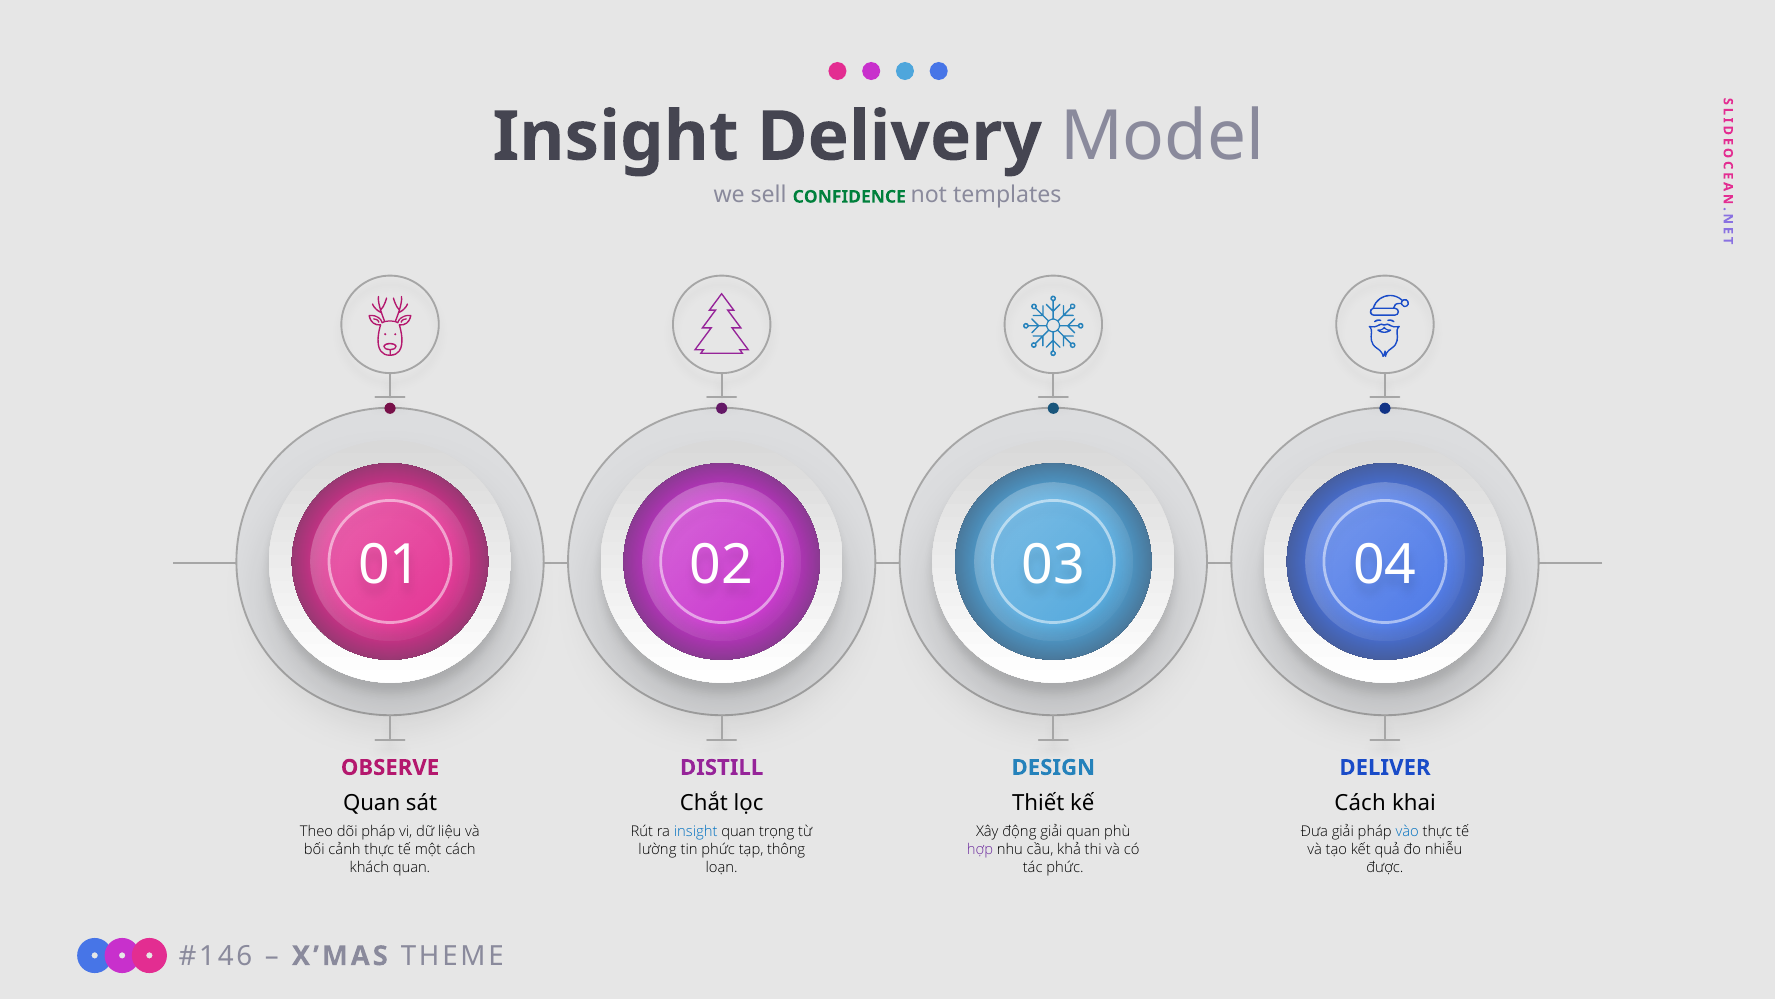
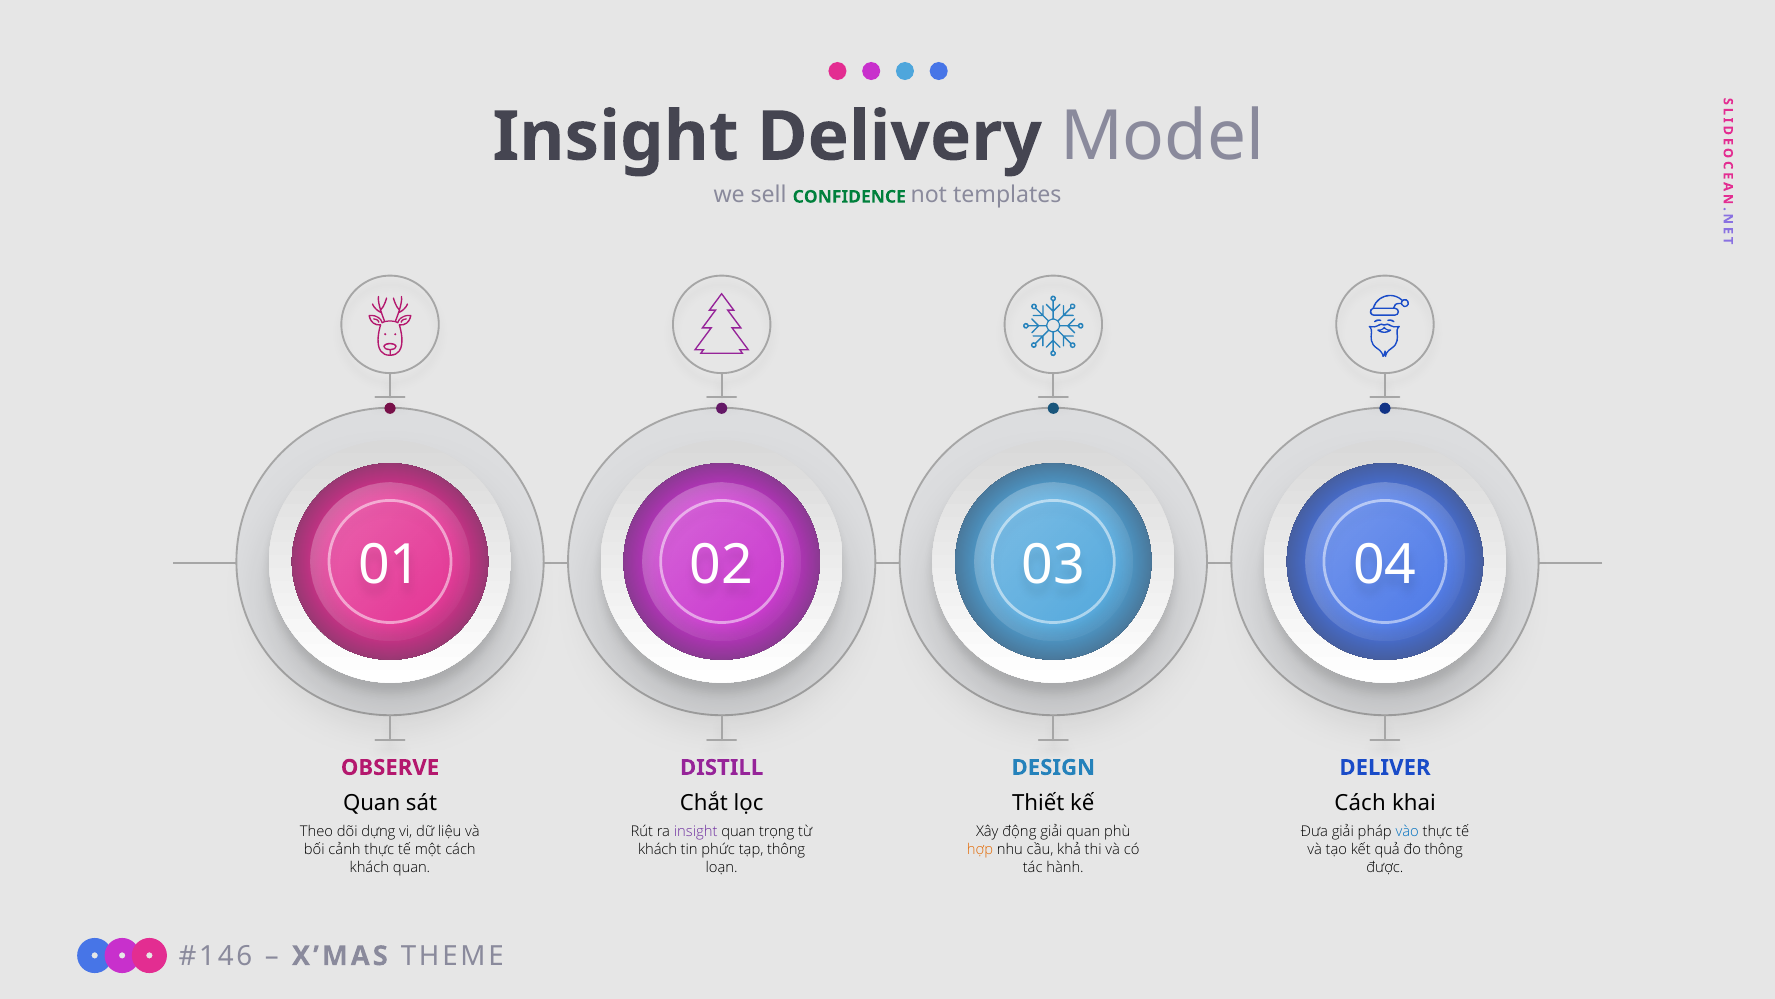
dõi pháp: pháp -> dựng (378, 831)
insight colour: blue -> purple (696, 831)
lường: lường -> khách (658, 849)
hợp colour: purple -> orange (980, 849)
đo nhiễu: nhiễu -> thông (1444, 849)
tác phức: phức -> hành (1065, 867)
